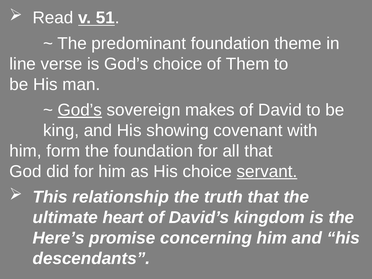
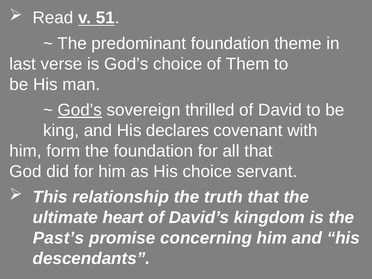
line: line -> last (23, 64)
makes: makes -> thrilled (210, 110)
showing: showing -> declares (178, 131)
servant underline: present -> none (267, 171)
Here’s: Here’s -> Past’s (58, 238)
